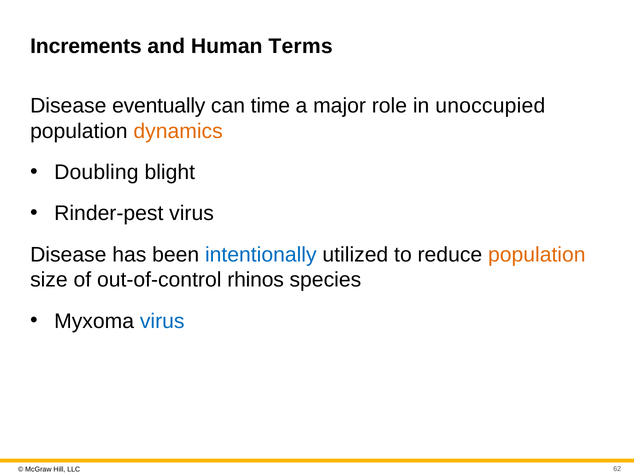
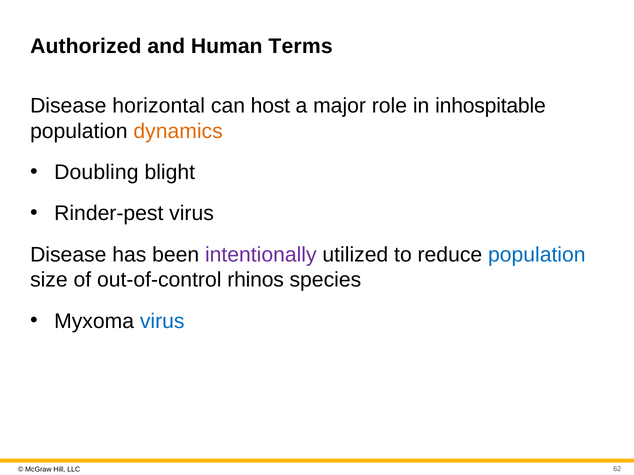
Increments: Increments -> Authorized (86, 46)
eventually: eventually -> horizontal (159, 106)
time: time -> host (270, 106)
unoccupied: unoccupied -> inhospitable (491, 106)
intentionally colour: blue -> purple (261, 255)
population colour: orange -> blue (537, 255)
